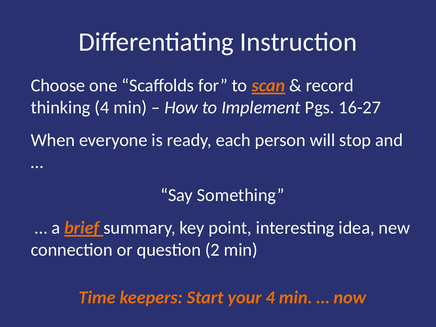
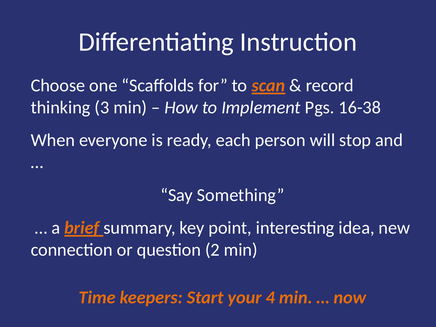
thinking 4: 4 -> 3 (102, 107)
16-27: 16-27 -> 16-38 (360, 107)
